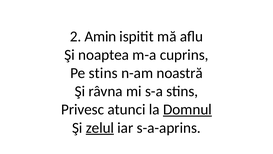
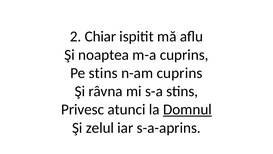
Amin: Amin -> Chiar (100, 36)
n-am noastră: noastră -> cuprins (180, 73)
zelul underline: present -> none (100, 127)
